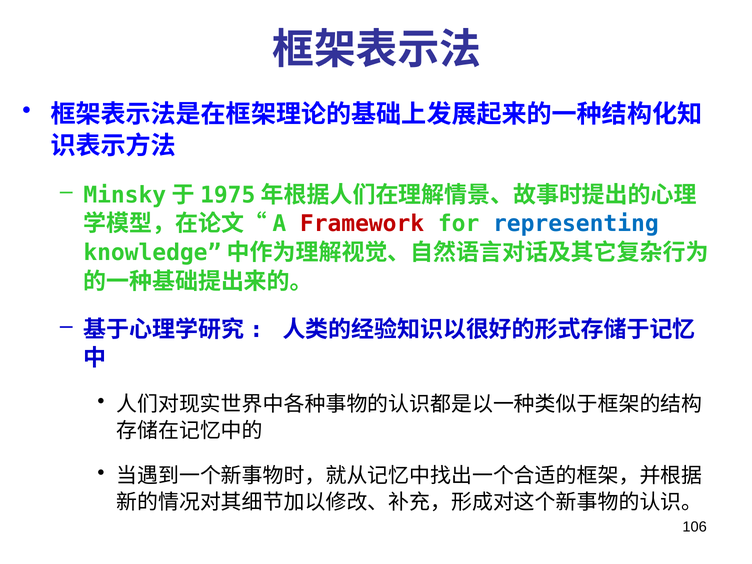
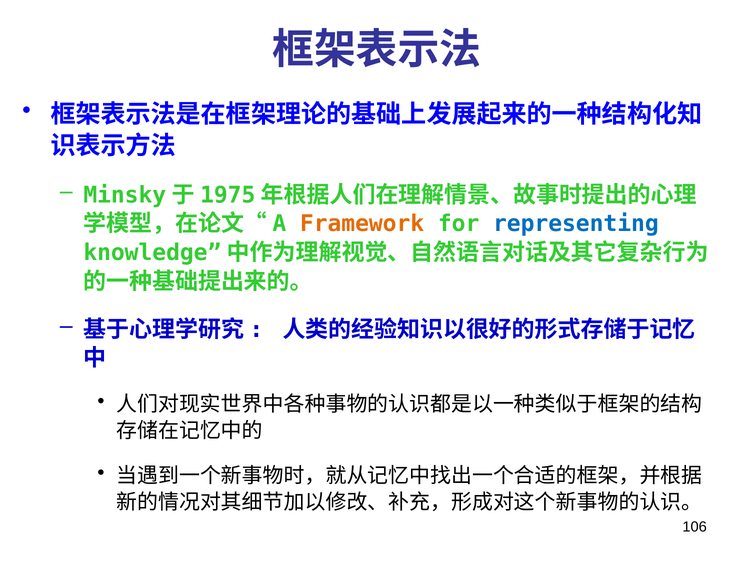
Framework colour: red -> orange (362, 224)
